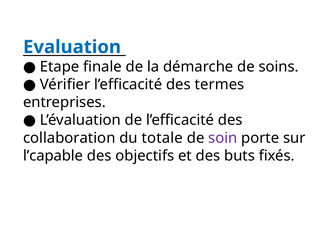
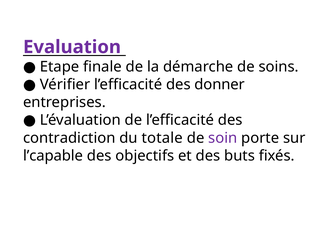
Evaluation colour: blue -> purple (72, 47)
termes: termes -> donner (220, 85)
collaboration: collaboration -> contradiction (69, 138)
